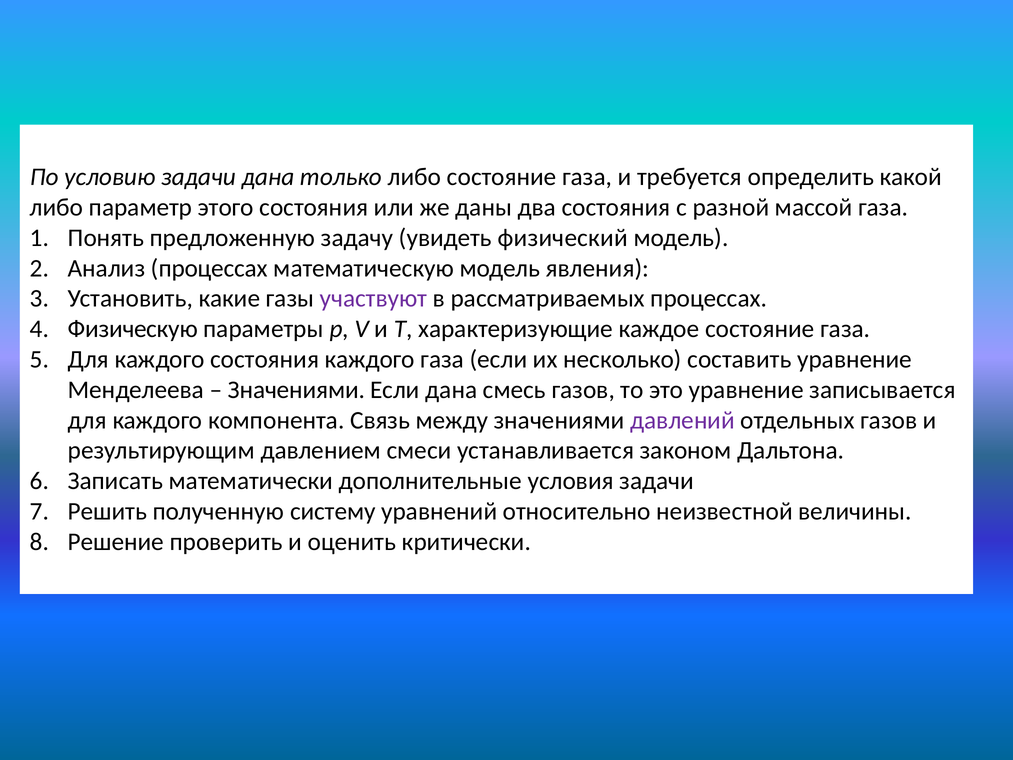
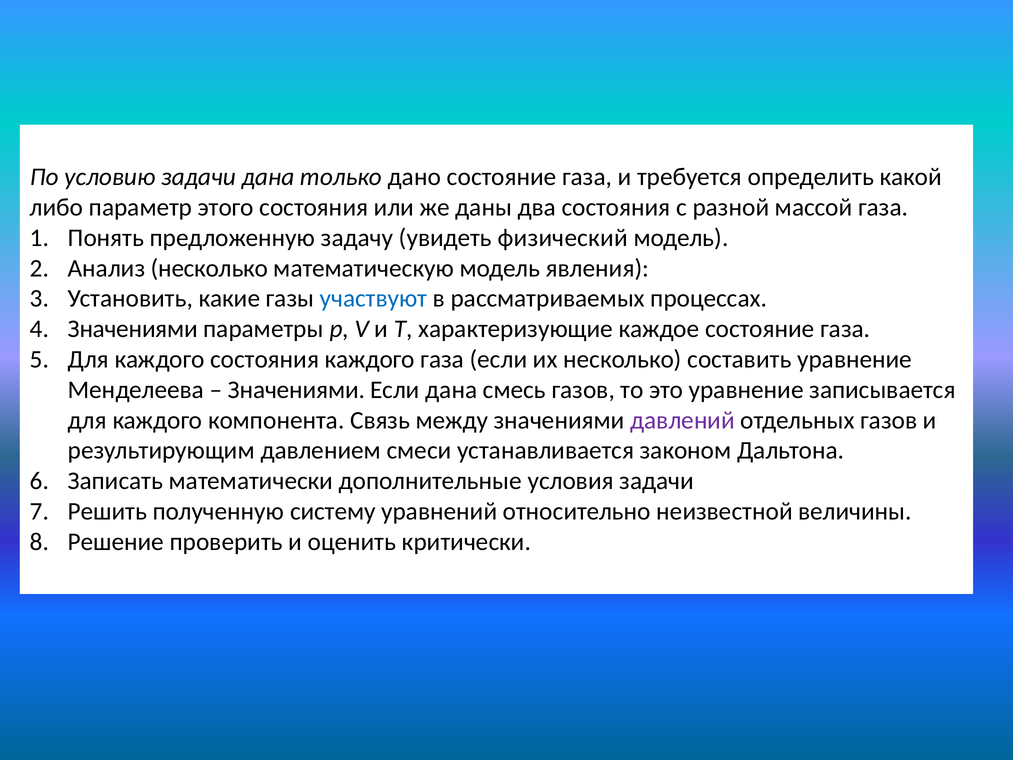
только либо: либо -> дано (414, 177)
Анализ процессах: процессах -> несколько (210, 268)
участвуют colour: purple -> blue (374, 298)
Физическую: Физическую -> Значениями (133, 329)
